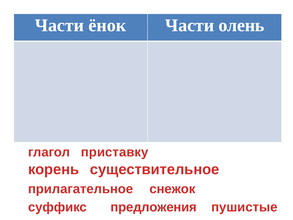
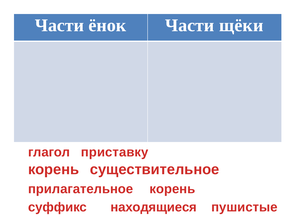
олень: олень -> щёки (241, 25)
снежок: снежок -> корень (172, 189)
предложения: предложения -> находящиеся (154, 207)
